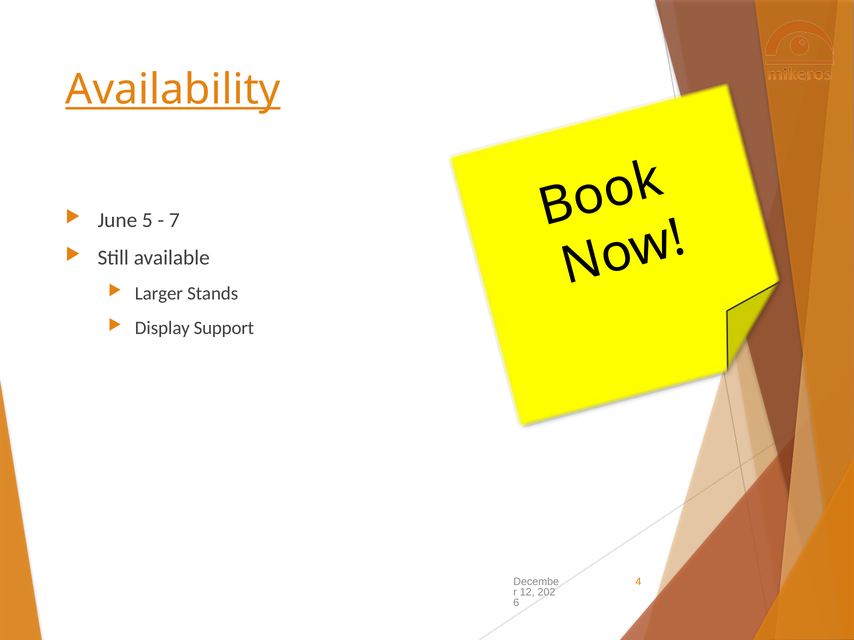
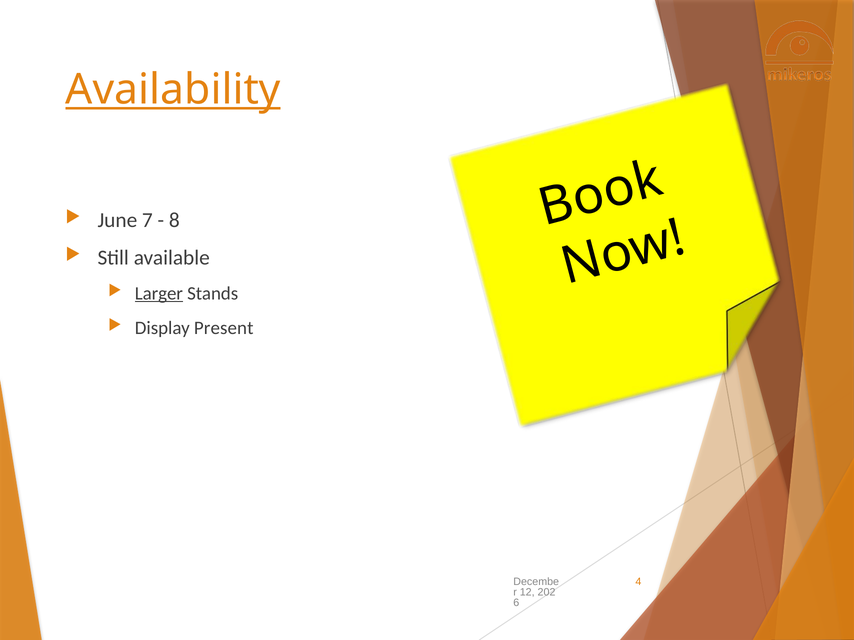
5: 5 -> 7 (147, 220)
7: 7 -> 8 (174, 220)
Larger underline: none -> present (159, 294)
Support: Support -> Present (224, 328)
